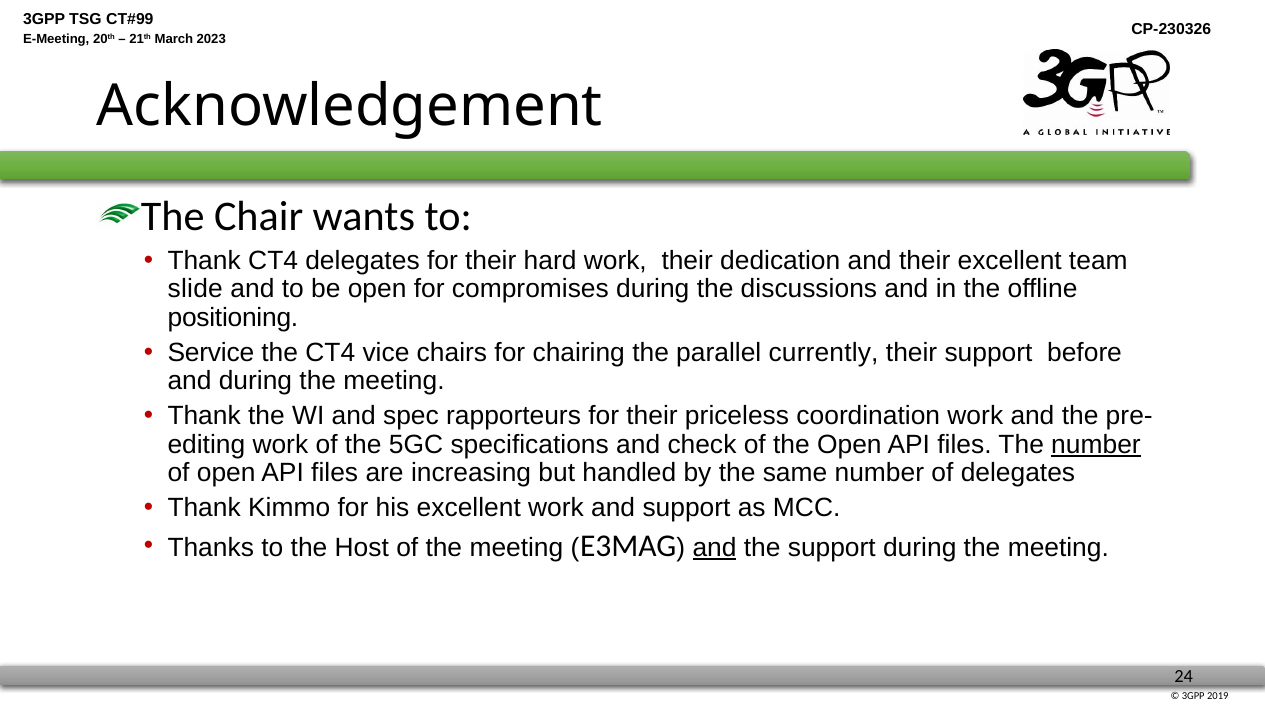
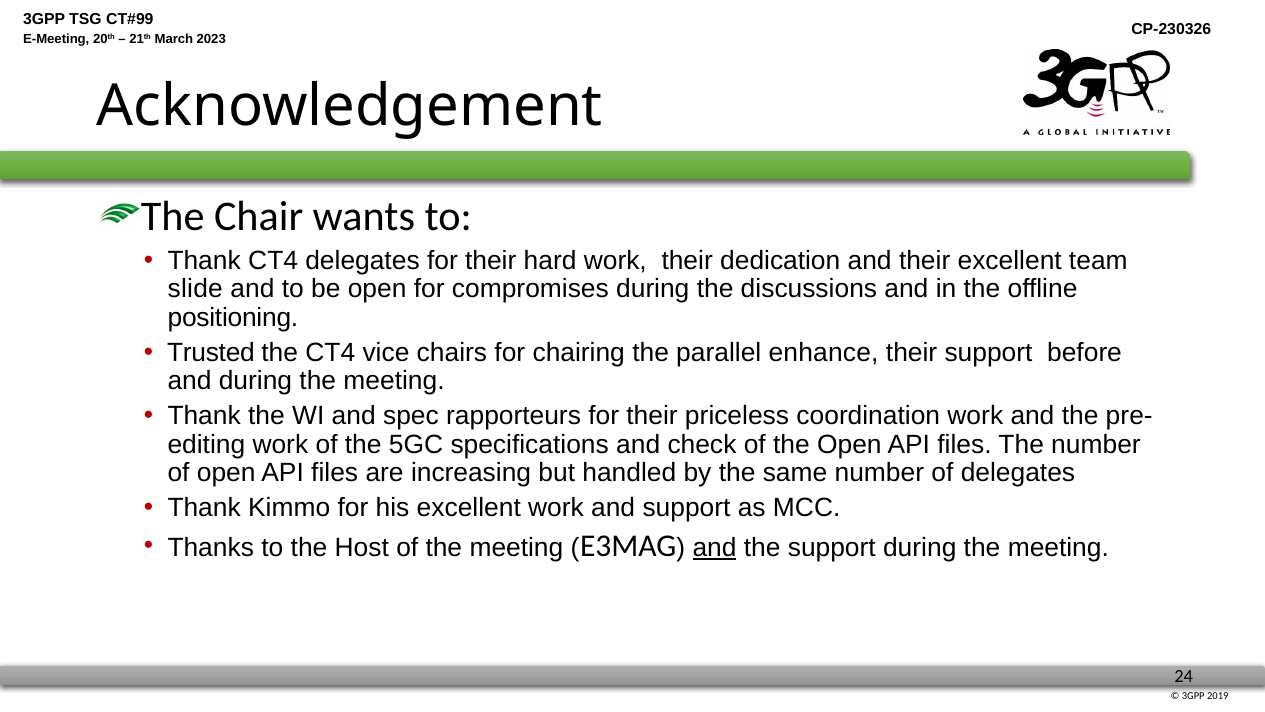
Service: Service -> Trusted (211, 352)
currently: currently -> enhance (824, 352)
number underline: present -> none (1096, 444)
